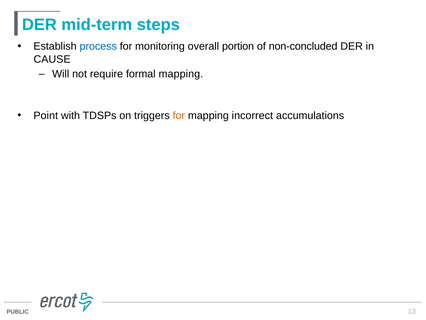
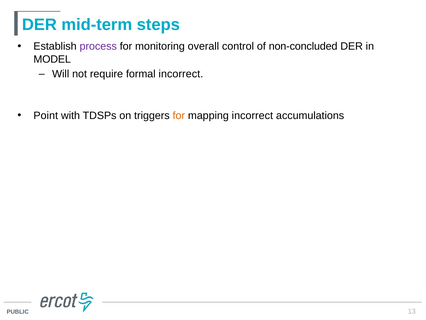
process colour: blue -> purple (98, 46)
portion: portion -> control (238, 46)
CAUSE: CAUSE -> MODEL (52, 59)
formal mapping: mapping -> incorrect (181, 74)
